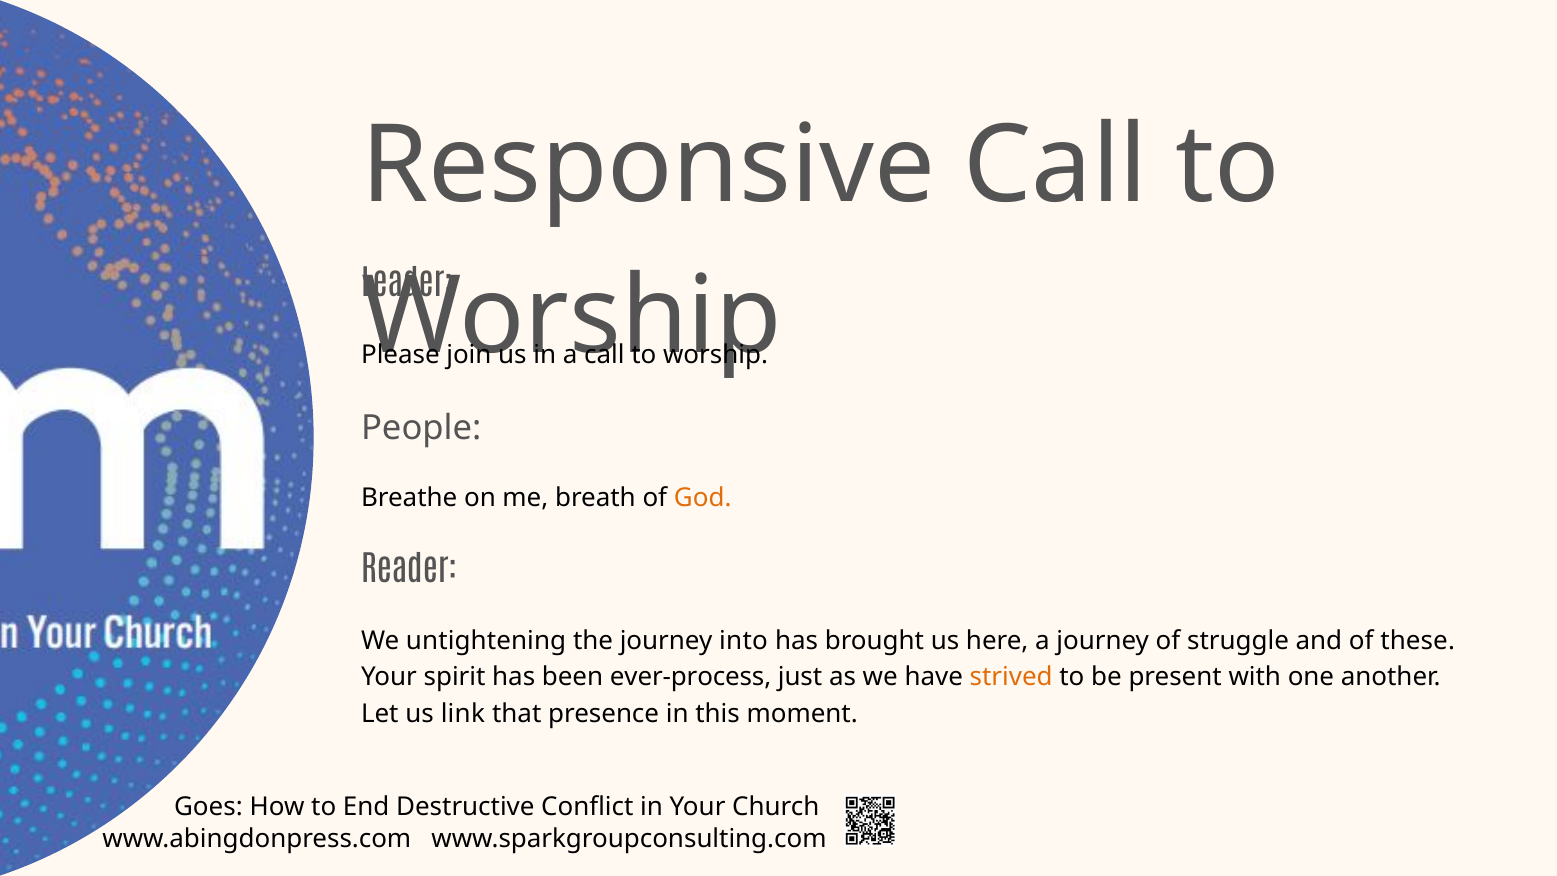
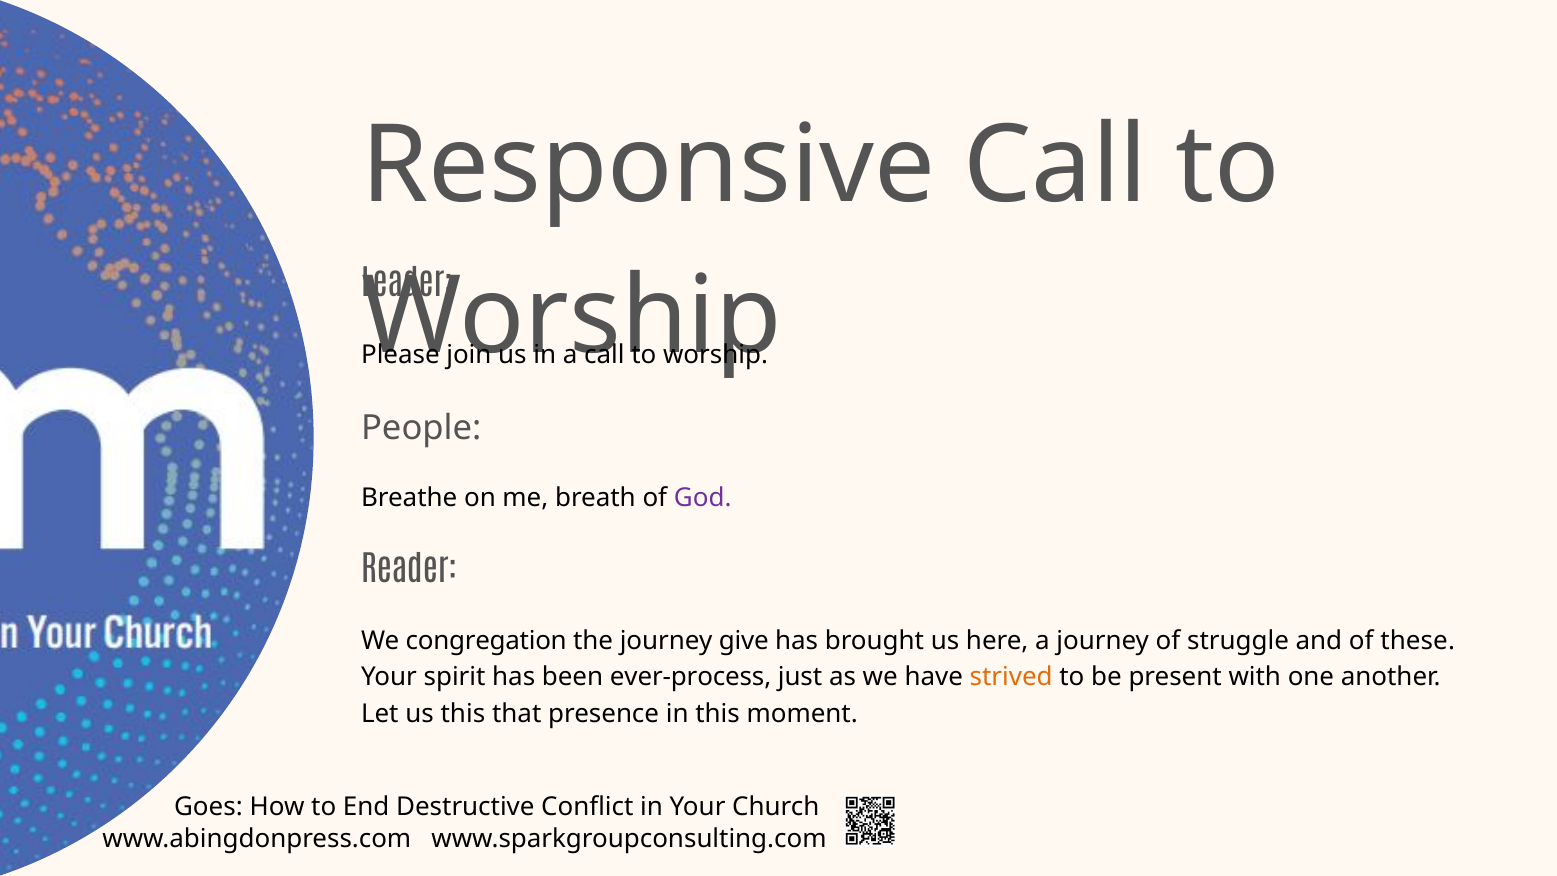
God colour: orange -> purple (703, 498)
untightening: untightening -> congregation (486, 641)
into: into -> give (744, 641)
us link: link -> this (463, 713)
